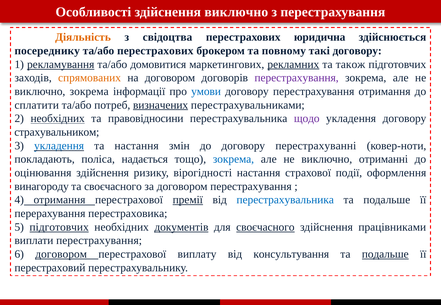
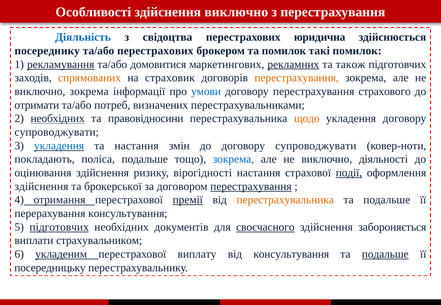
Діяльність colour: orange -> blue (83, 37)
та повному: повному -> помилок (284, 51)
такі договору: договору -> помилок (357, 51)
на договором: договором -> страховик (170, 78)
перестрахування colour: purple -> orange (297, 78)
перестрахування отримання: отримання -> страхового (385, 91)
сплатити: сплатити -> отримати (37, 105)
визначених underline: present -> none (161, 105)
щодо colour: purple -> orange (307, 119)
страхувальником: страхувальником -> супроводжувати (57, 132)
до договору перестрахуванні: перестрахуванні -> супроводжувати (316, 146)
поліса надається: надається -> подальше (145, 159)
отриманні: отриманні -> діяльності (383, 159)
події underline: none -> present (349, 173)
винагороду: винагороду -> здійснення (41, 187)
та своєчасного: своєчасного -> брокерської (113, 187)
перестрахування underline: none -> present (251, 187)
перестрахувальника colour: blue -> orange (285, 200)
перерахування перестраховика: перестраховика -> консультування (128, 214)
документів underline: present -> none (181, 227)
працівниками: працівниками -> забороняється (392, 227)
виплати перестрахування: перестрахування -> страхувальником (99, 241)
6 договором: договором -> укладеним (61, 254)
перестраховий: перестраховий -> посередницьку (50, 268)
